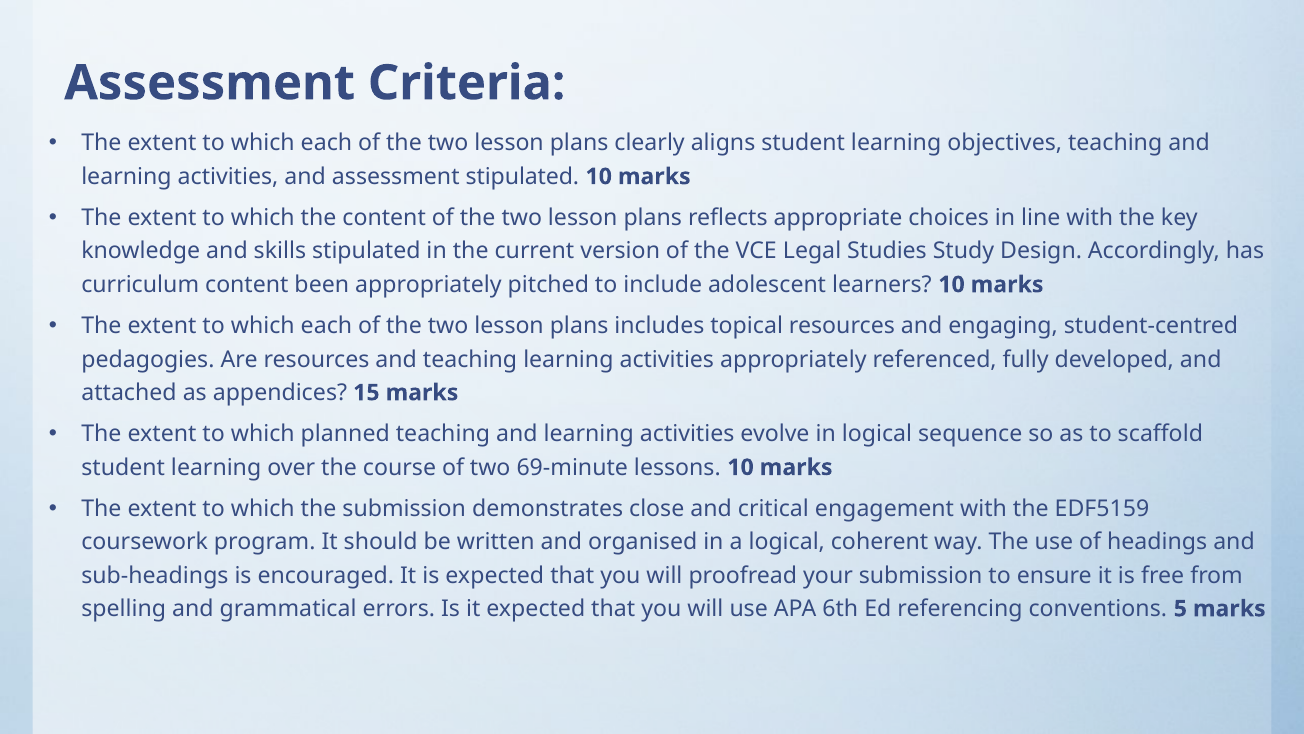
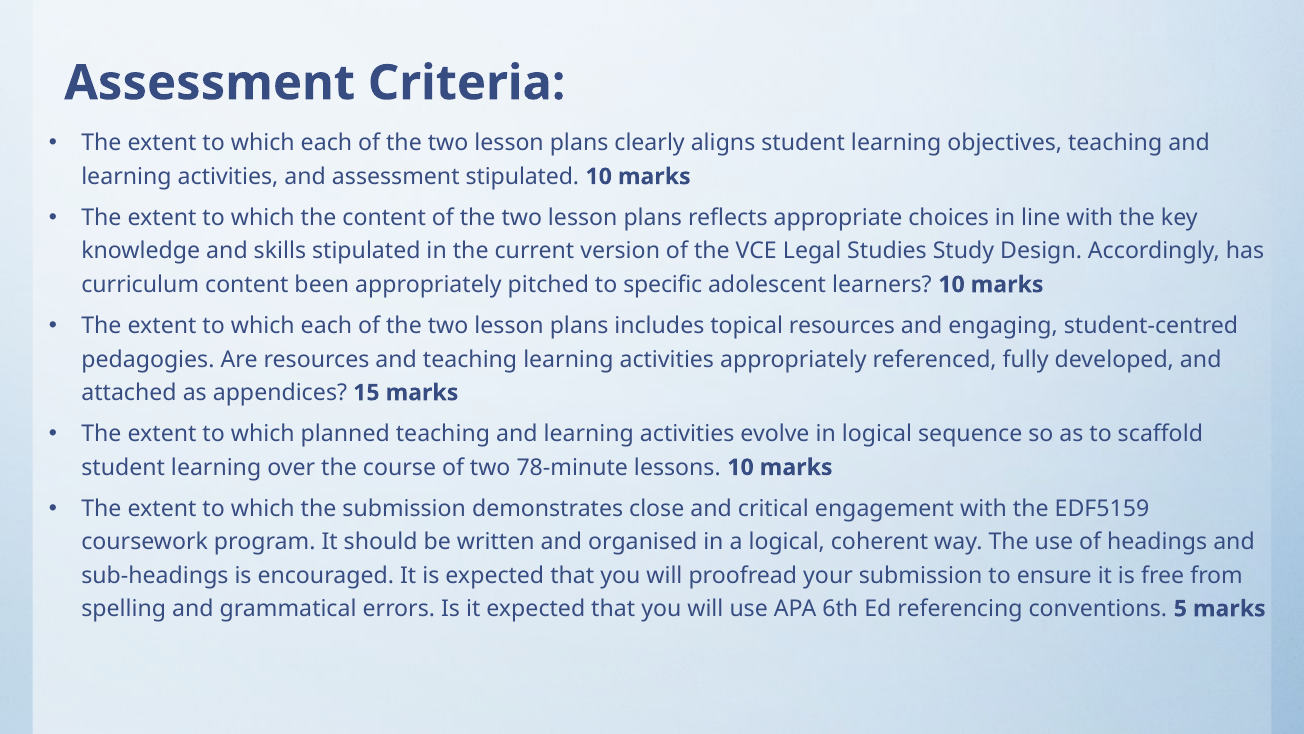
include: include -> specific (663, 285)
69-minute: 69-minute -> 78-minute (572, 467)
